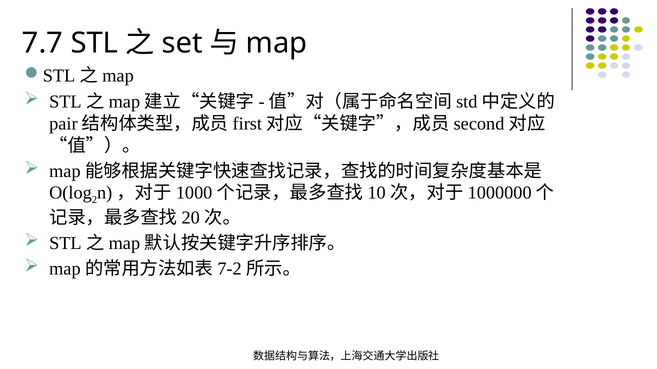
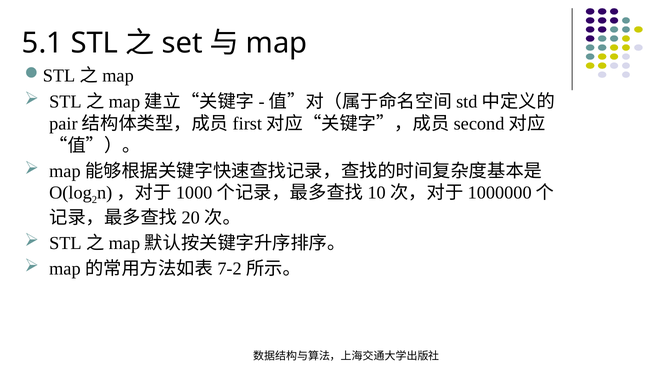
7.7: 7.7 -> 5.1 (42, 43)
